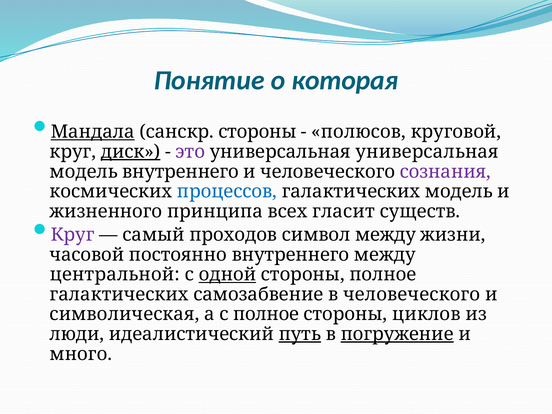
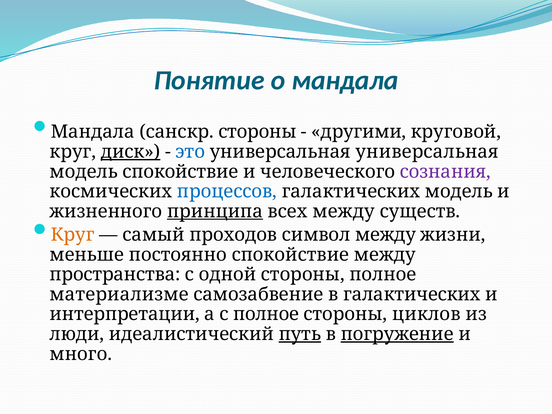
о которая: которая -> мандала (345, 80)
Мандала underline: present -> none (93, 132)
полюсов: полюсов -> другими (359, 132)
это colour: purple -> blue (190, 152)
модель внутреннего: внутреннего -> спокойствие (180, 172)
принципа underline: none -> present (215, 211)
всех гласит: гласит -> между (344, 211)
Круг colour: purple -> orange (73, 235)
часовой: часовой -> меньше (87, 255)
постоянно внутреннего: внутреннего -> спокойствие (290, 255)
центральной: центральной -> пространства (115, 274)
одной underline: present -> none (227, 274)
галактических: галактических -> материализме (119, 294)
в человеческого: человеческого -> галактических (412, 294)
символическая: символическая -> интерпретации (125, 314)
